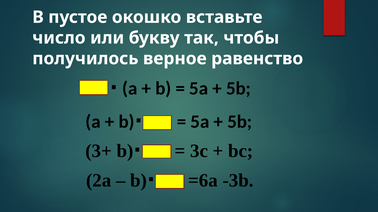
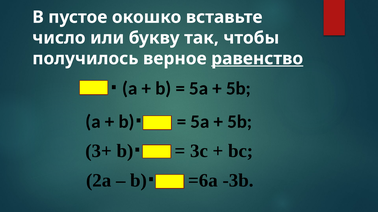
равенство underline: none -> present (257, 59)
